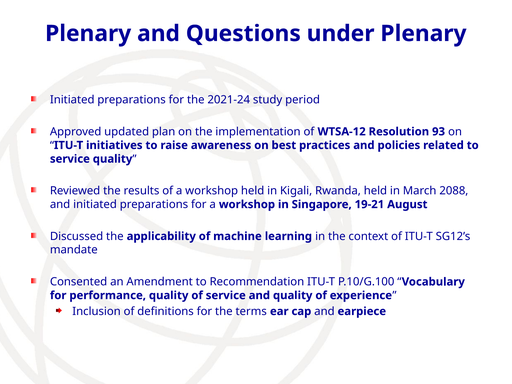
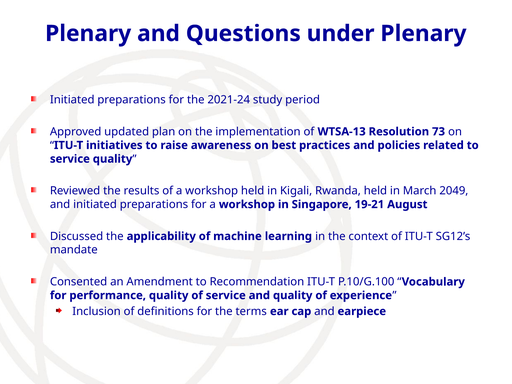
WTSA-12: WTSA-12 -> WTSA-13 (342, 132)
93: 93 -> 73 (439, 132)
2088: 2088 -> 2049 (454, 191)
